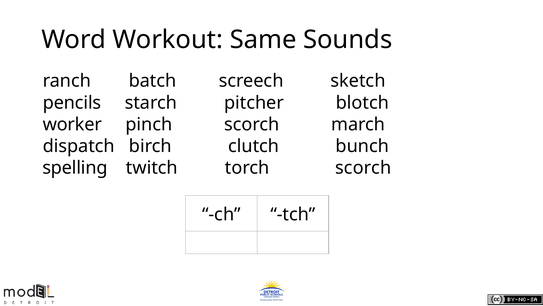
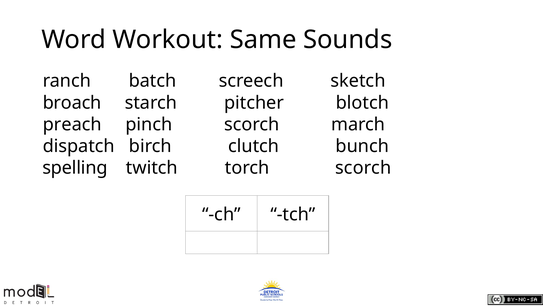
pencils: pencils -> broach (72, 103)
worker: worker -> preach (72, 124)
